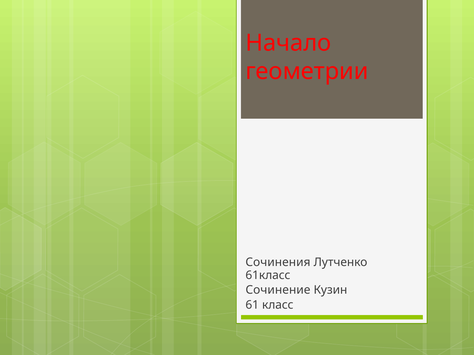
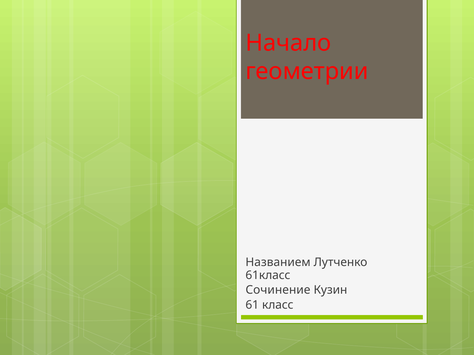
Сочинения: Сочинения -> Названием (278, 263)
